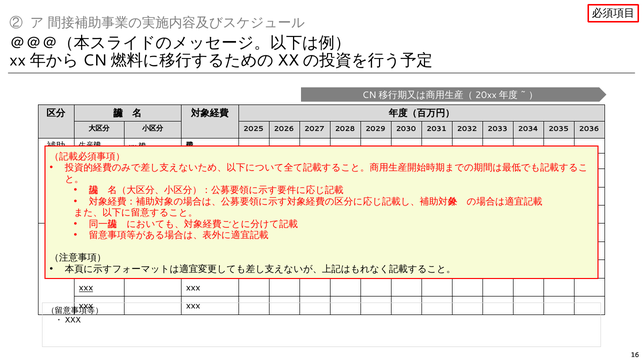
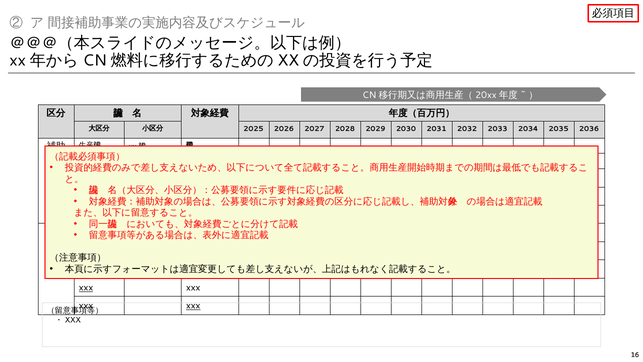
xxx underline: none -> present (193, 306)
